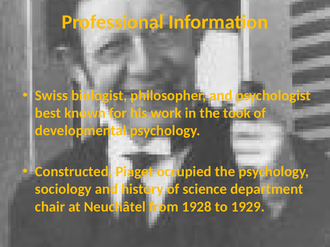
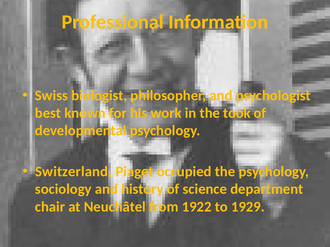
Constructed: Constructed -> Switzerland (74, 172)
1928: 1928 -> 1922 (197, 207)
